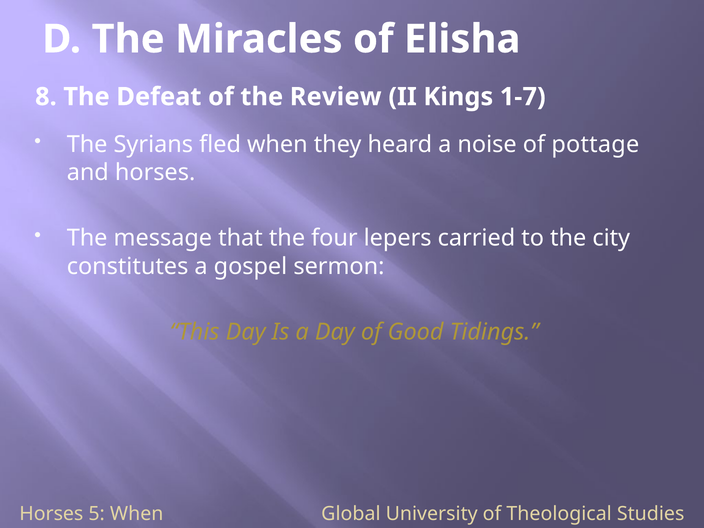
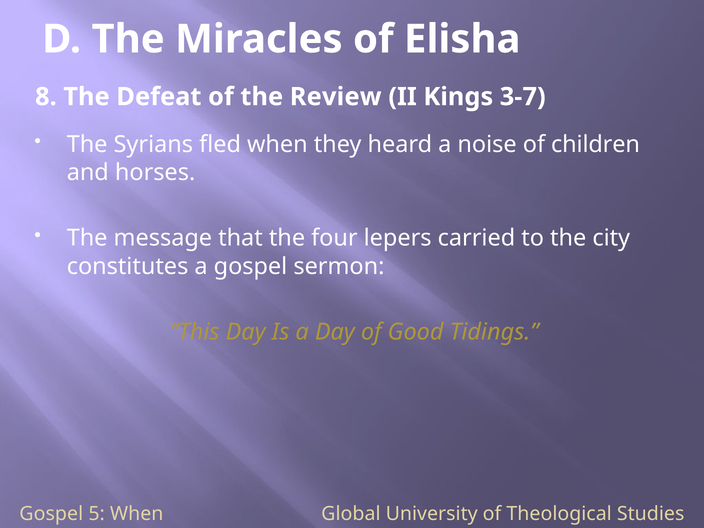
1-7: 1-7 -> 3-7 (523, 97)
pottage: pottage -> children (596, 144)
Horses: Horses -> Gospel (51, 514)
